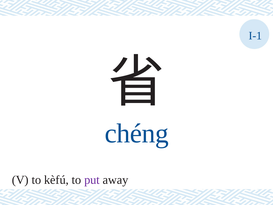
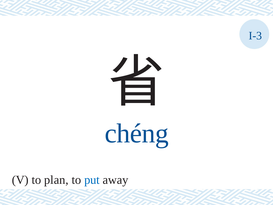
I-1: I-1 -> I-3 (255, 36)
kèfú: kèfú -> plan (56, 180)
put colour: purple -> blue (92, 180)
